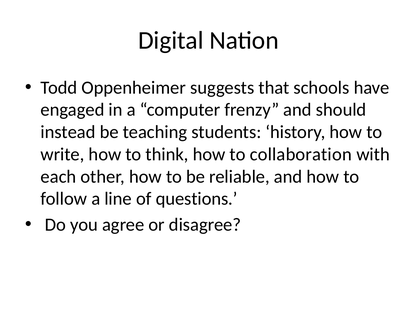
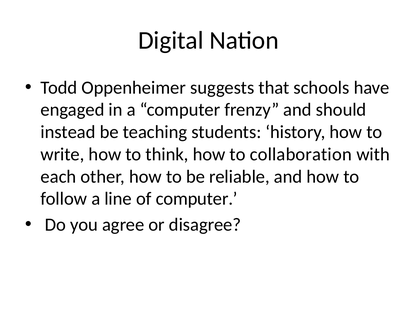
of questions: questions -> computer (197, 199)
